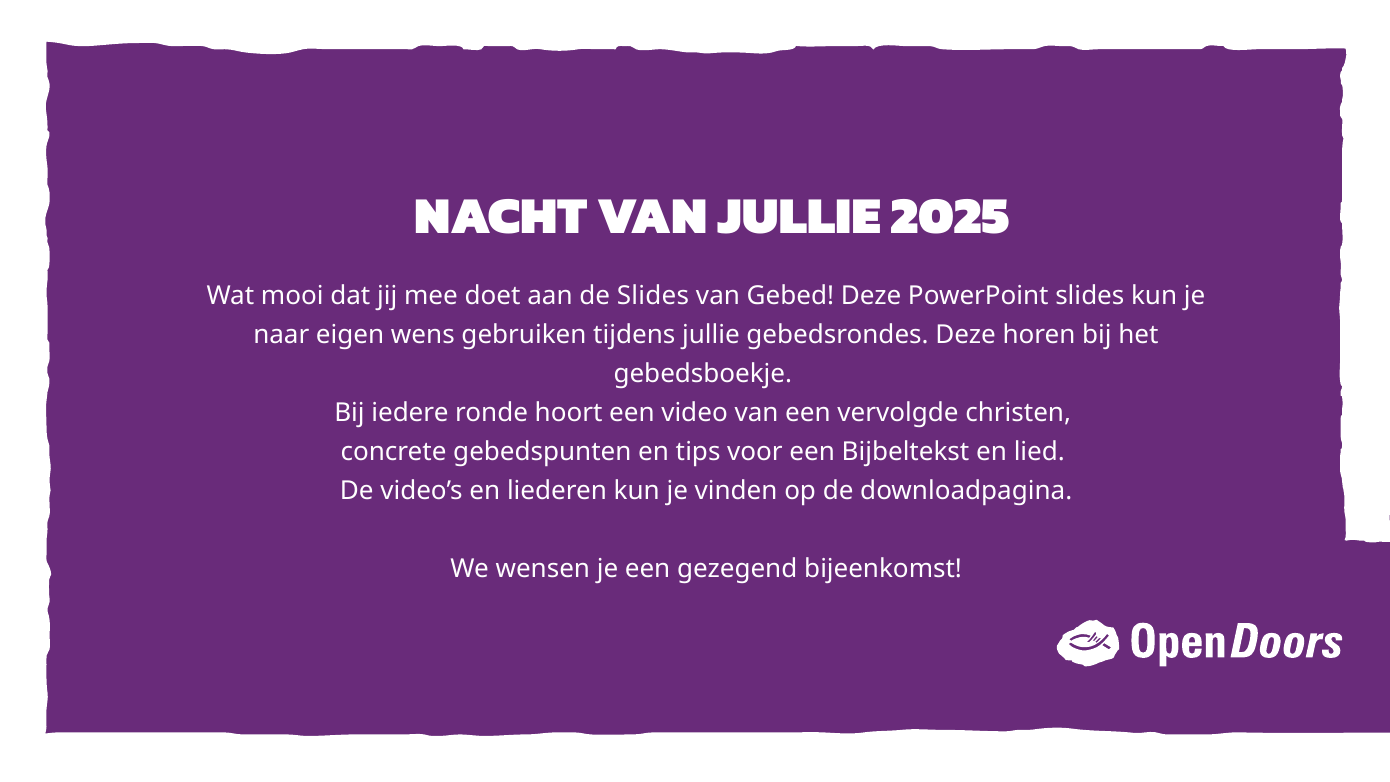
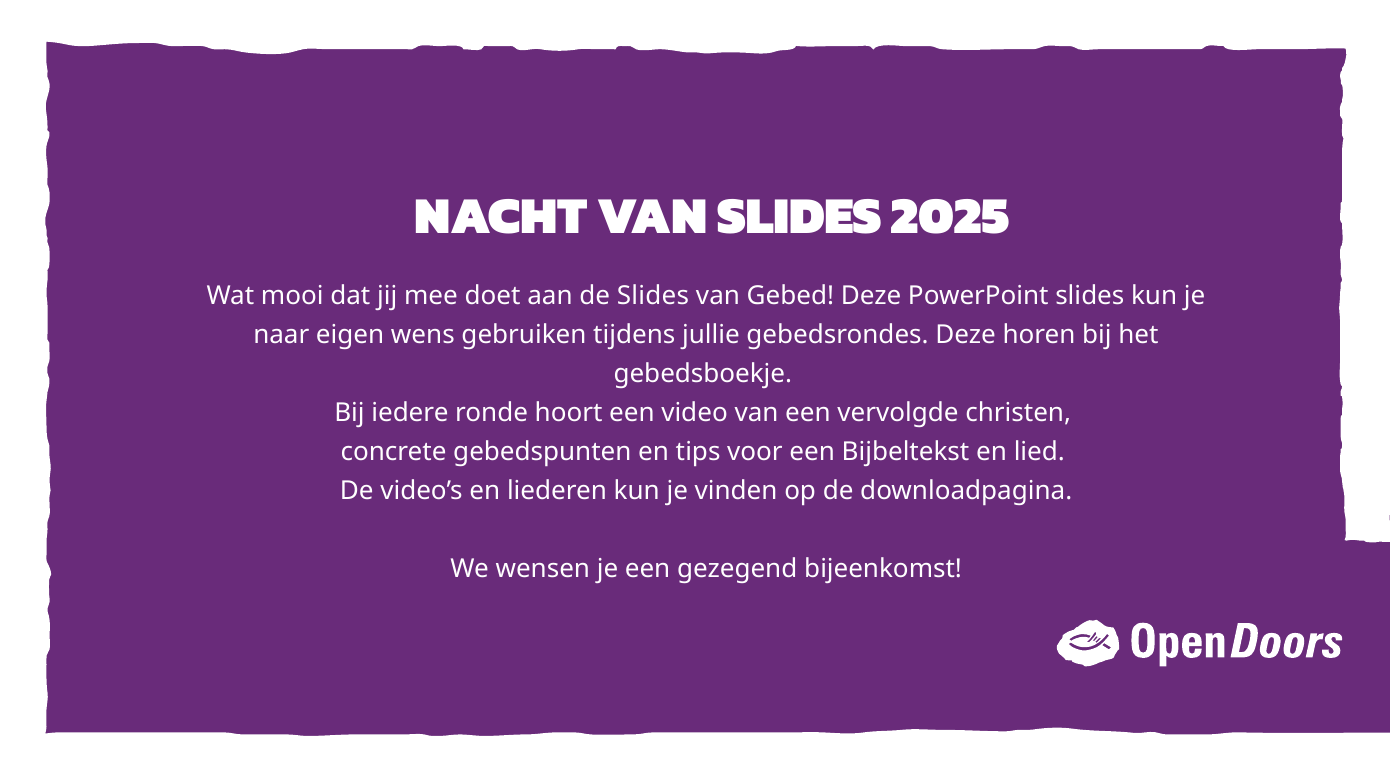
VAN JULLIE: JULLIE -> SLIDES (799, 216)
